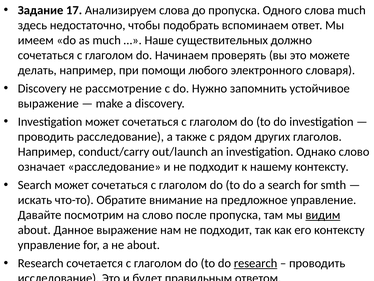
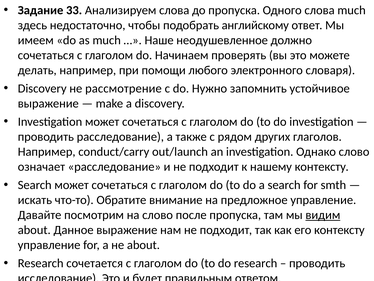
17: 17 -> 33 (74, 10)
вспоминаем: вспоминаем -> английскому (255, 25)
существительных: существительных -> неодушевленное (222, 40)
research underline: present -> none (256, 263)
